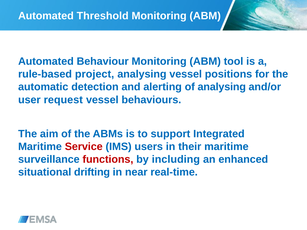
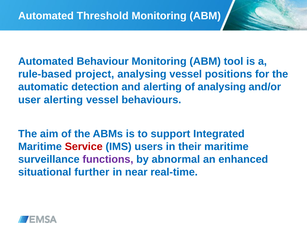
user request: request -> alerting (63, 100)
functions colour: red -> purple (108, 159)
including: including -> abnormal (176, 159)
drifting: drifting -> further (92, 172)
